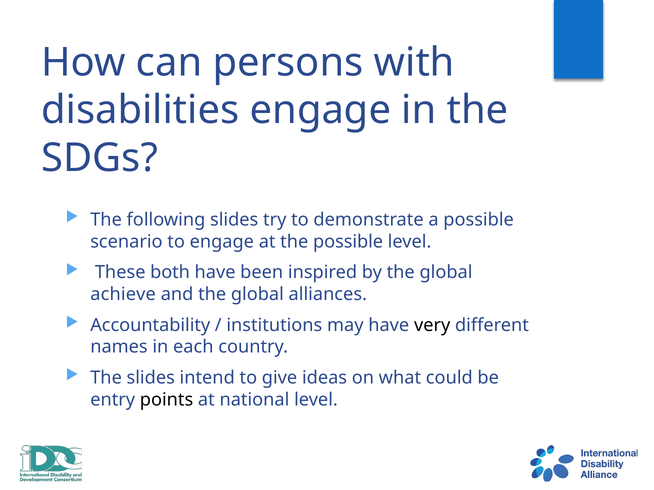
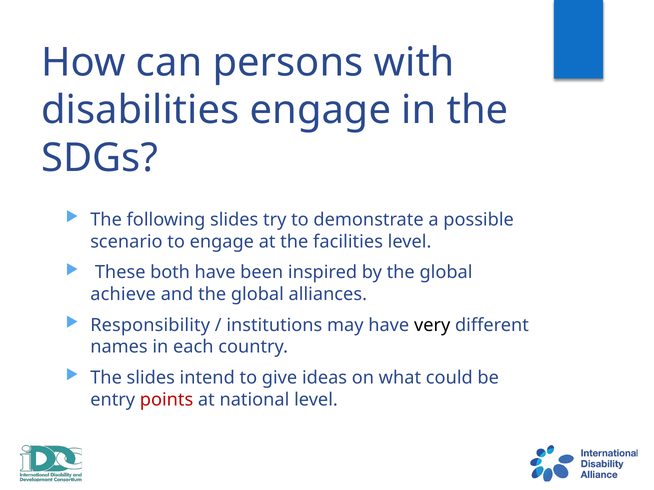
the possible: possible -> facilities (348, 242)
Accountability: Accountability -> Responsibility (150, 325)
points colour: black -> red (167, 400)
